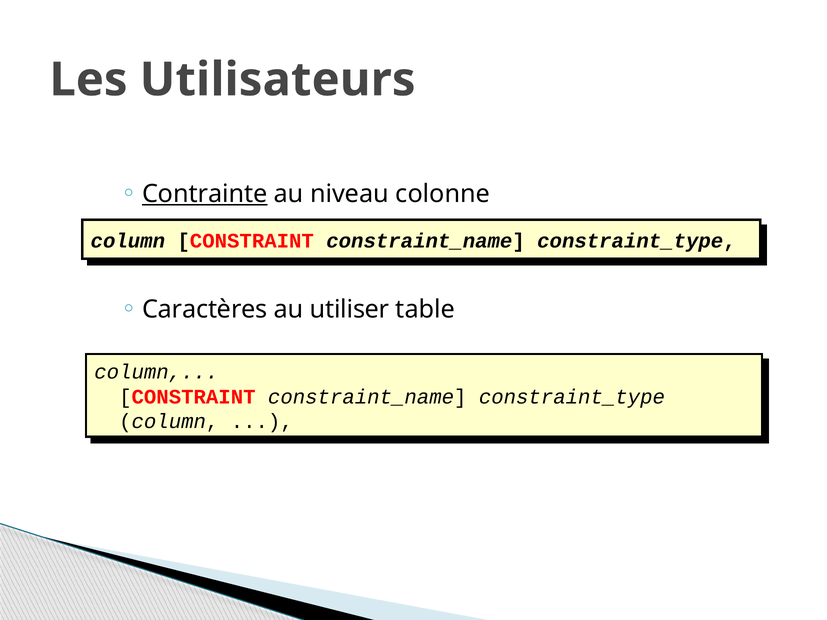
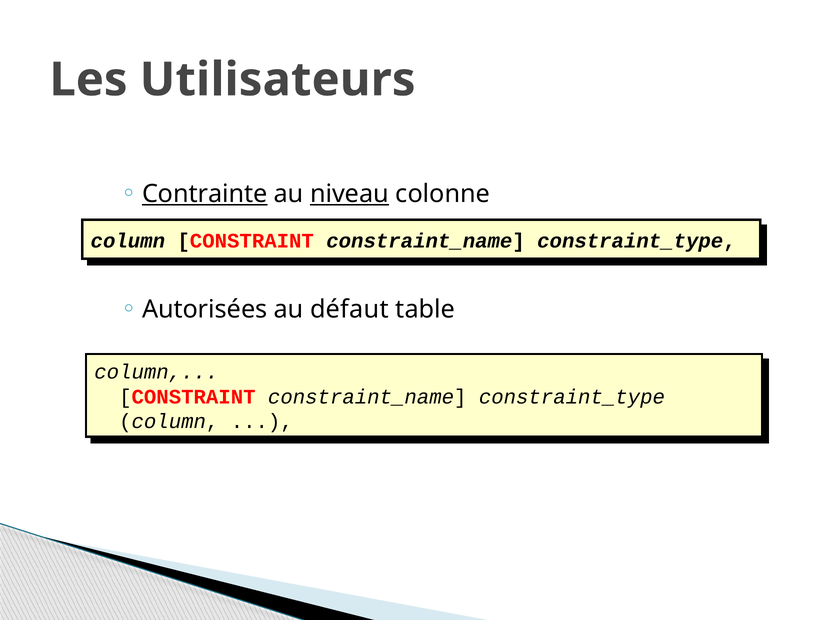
niveau underline: none -> present (350, 194)
Caractères: Caractères -> Autorisées (205, 309)
utiliser: utiliser -> défaut (349, 309)
